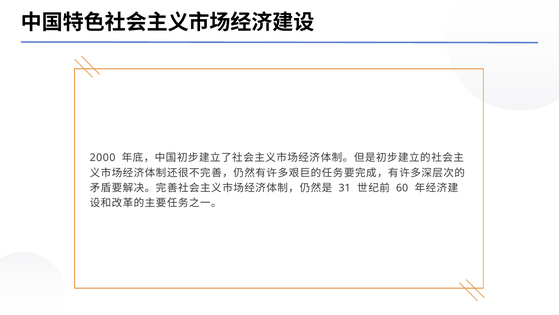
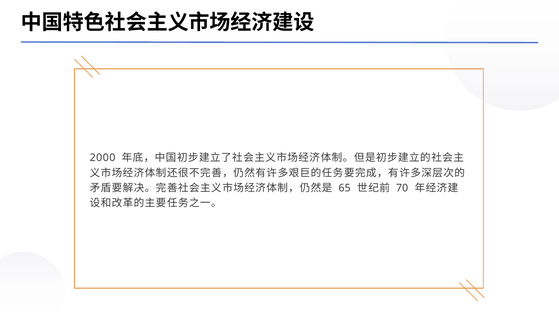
31: 31 -> 65 (345, 188)
60: 60 -> 70 (402, 188)
